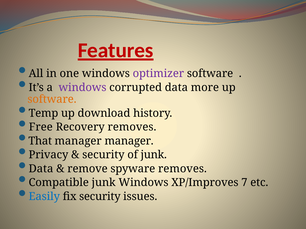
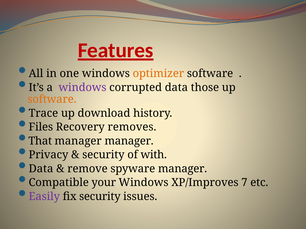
optimizer colour: purple -> orange (158, 74)
more: more -> those (205, 88)
Temp: Temp -> Trace (43, 113)
Free: Free -> Files (41, 127)
of junk: junk -> with (154, 155)
spyware removes: removes -> manager (183, 169)
Compatible junk: junk -> your (104, 183)
Easily colour: blue -> purple (44, 197)
